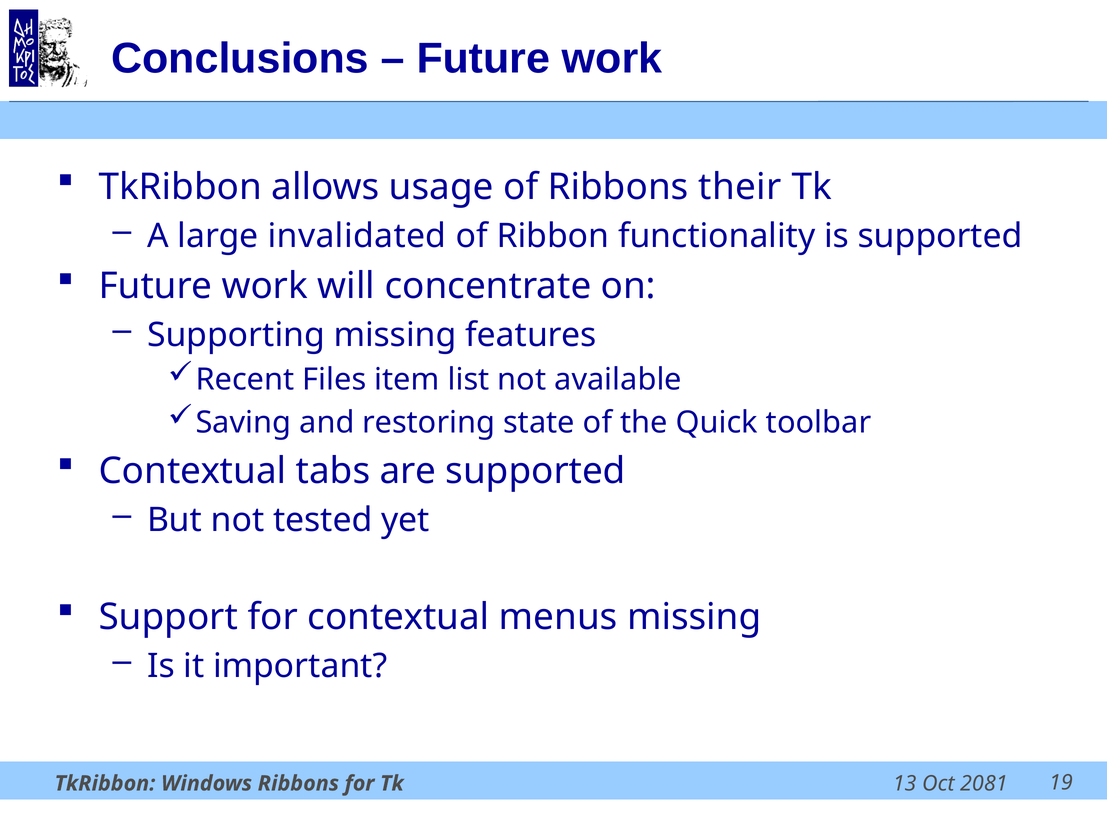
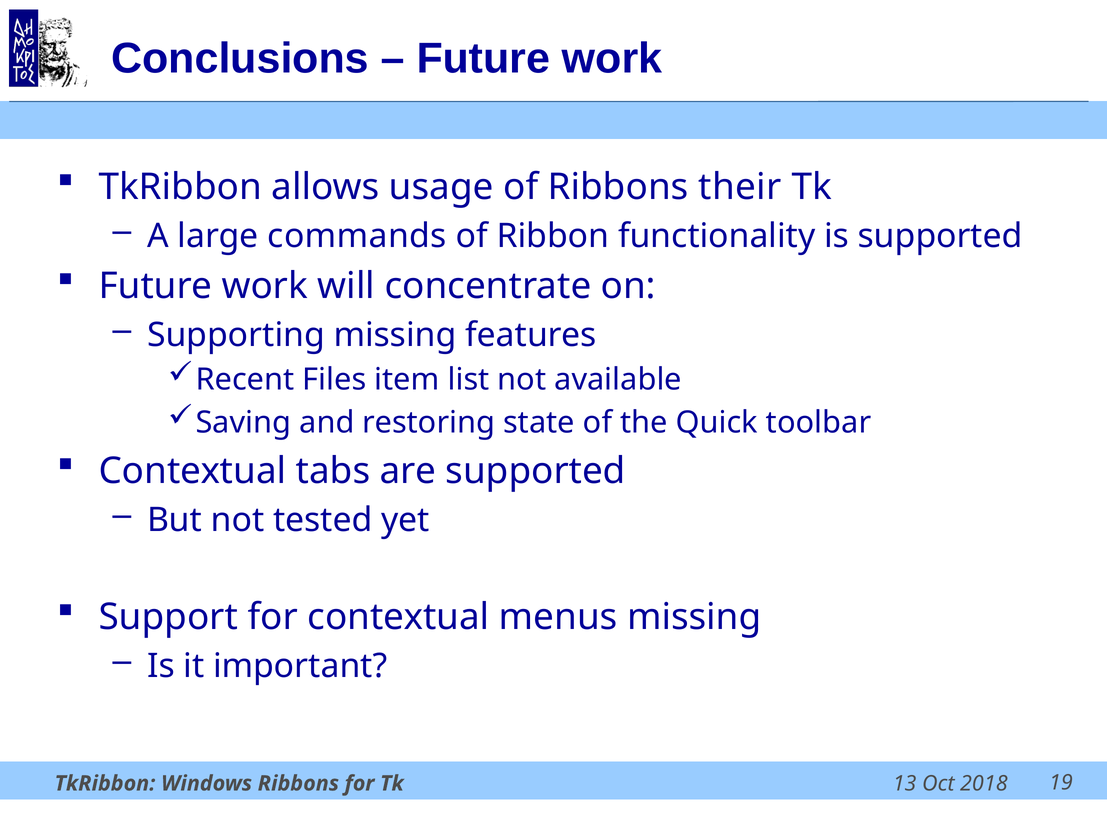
invalidated: invalidated -> commands (357, 236)
2081: 2081 -> 2018 (984, 784)
